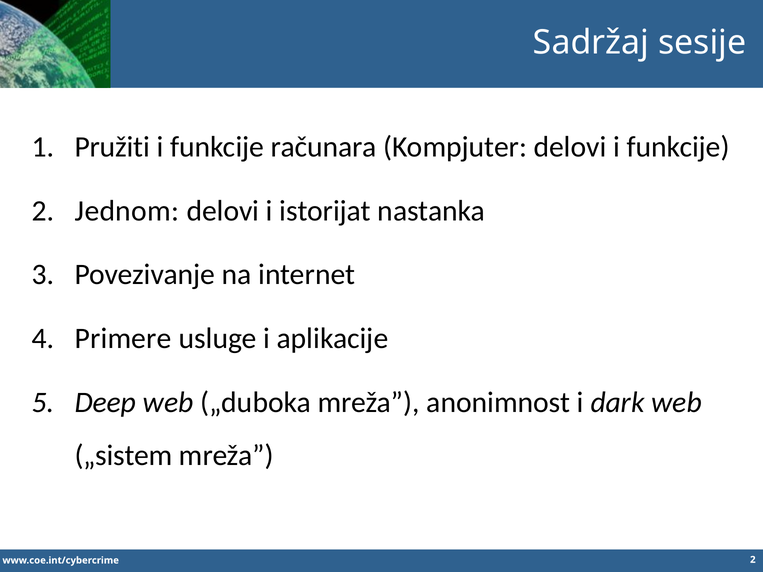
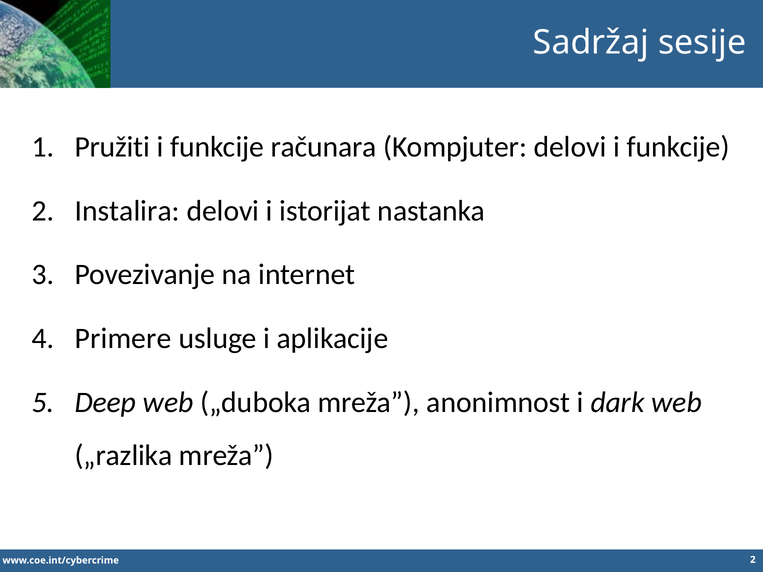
Jednom: Jednom -> Instalira (127, 211)
„sistem: „sistem -> „razlika (123, 456)
